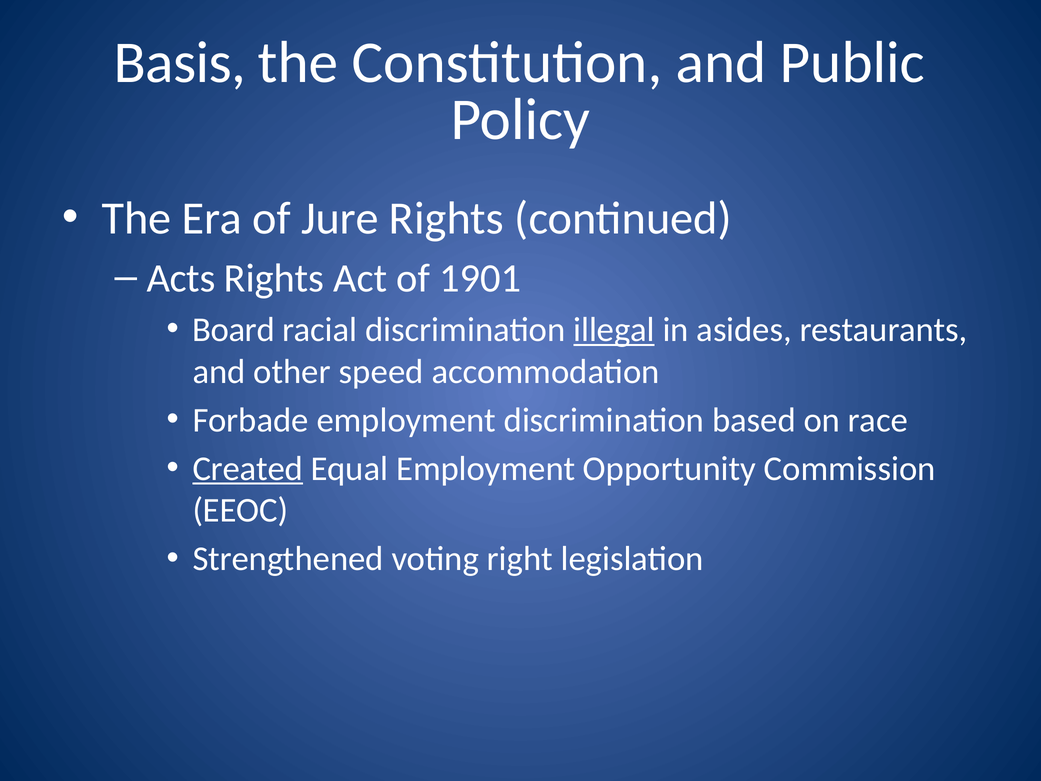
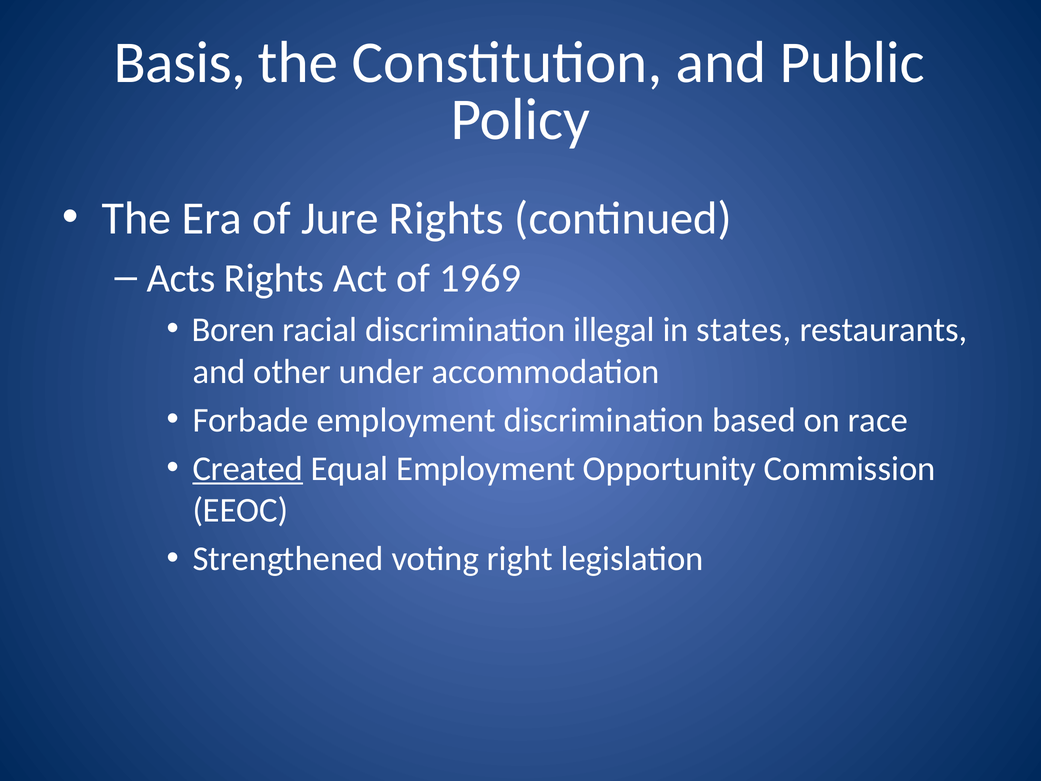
1901: 1901 -> 1969 (480, 278)
Board: Board -> Boren (234, 330)
illegal underline: present -> none (614, 330)
asides: asides -> states (744, 330)
speed: speed -> under (381, 371)
